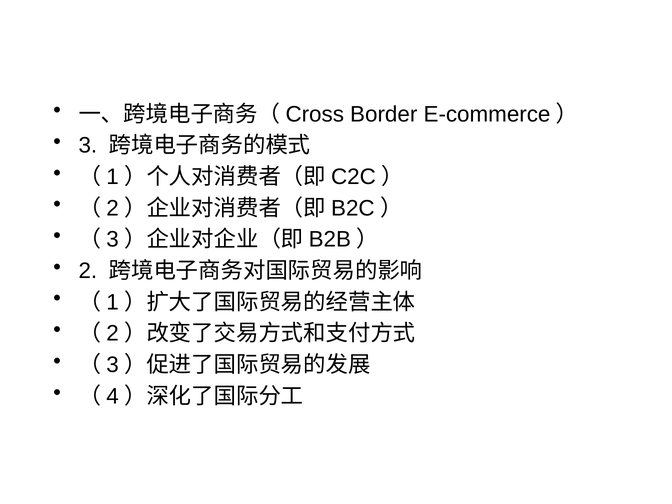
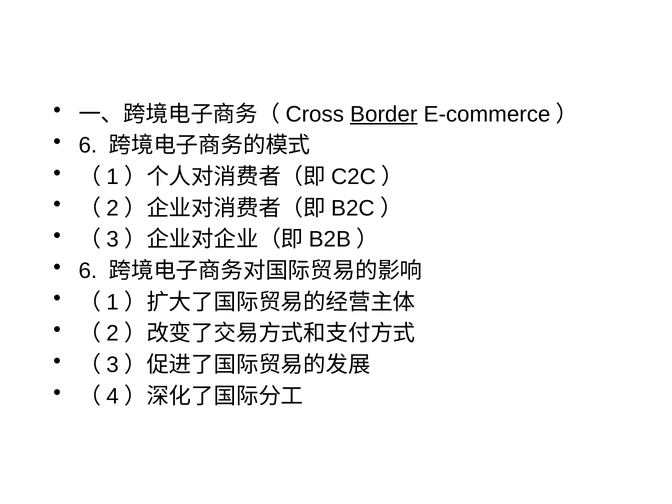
Border underline: none -> present (384, 114)
3: 3 -> 6 (88, 145)
2: 2 -> 6 (88, 271)
